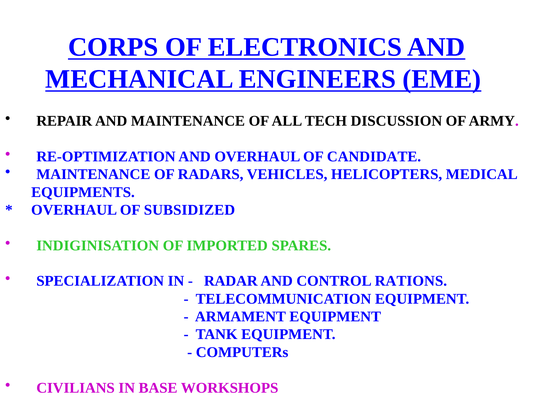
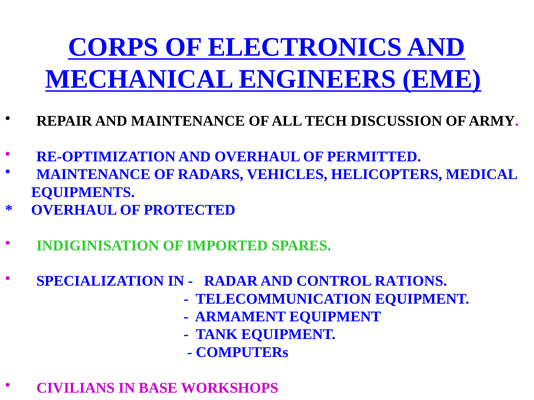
CANDIDATE: CANDIDATE -> PERMITTED (374, 157)
SUBSIDIZED: SUBSIDIZED -> PROTECTED (190, 210)
